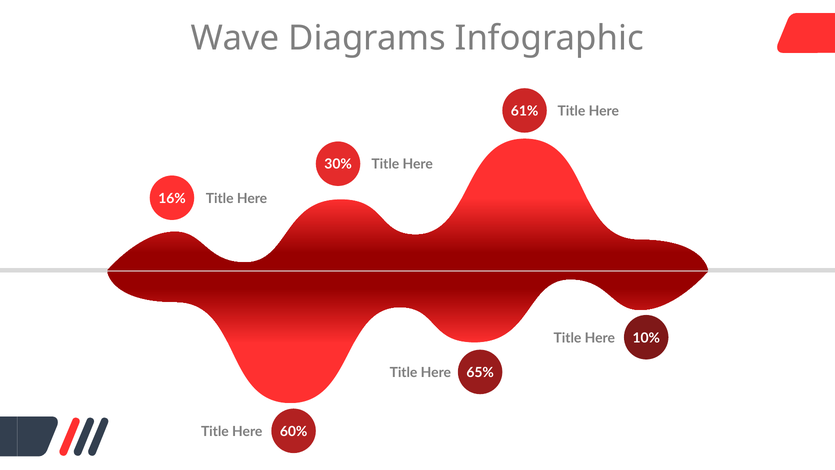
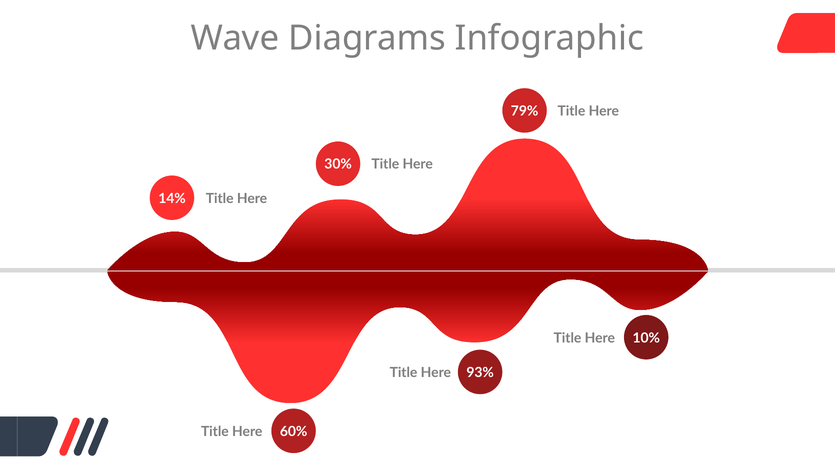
61%: 61% -> 79% (525, 111)
16%: 16% -> 14% (172, 198)
65%: 65% -> 93% (480, 373)
